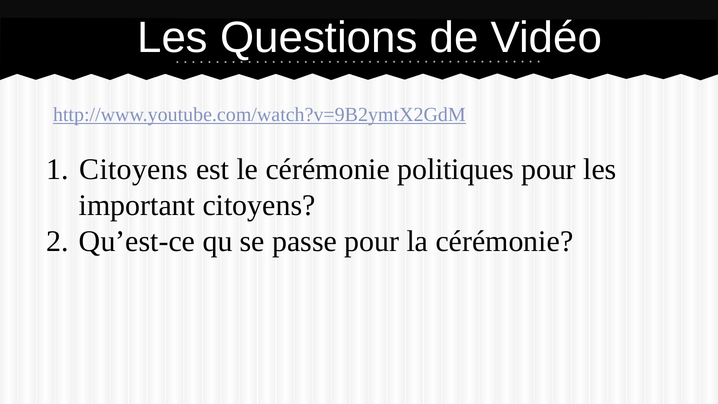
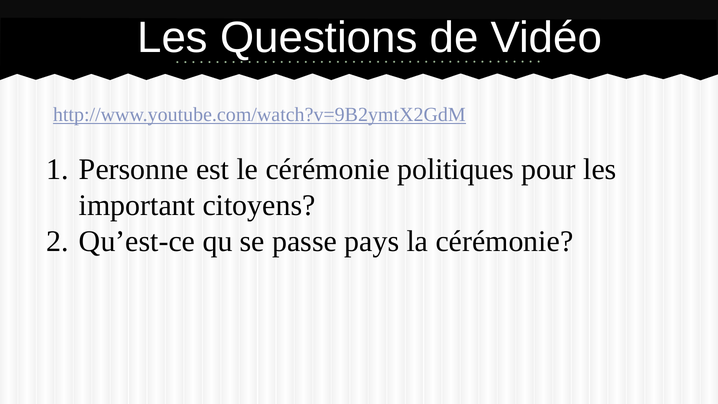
Citoyens: Citoyens -> Personne (134, 169)
passe pour: pour -> pays (372, 241)
